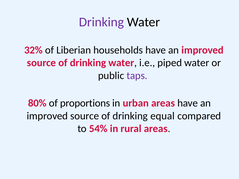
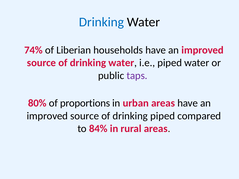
Drinking colour: purple -> blue (101, 22)
32%: 32% -> 74% (33, 50)
drinking equal: equal -> piped (163, 116)
54%: 54% -> 84% (98, 129)
